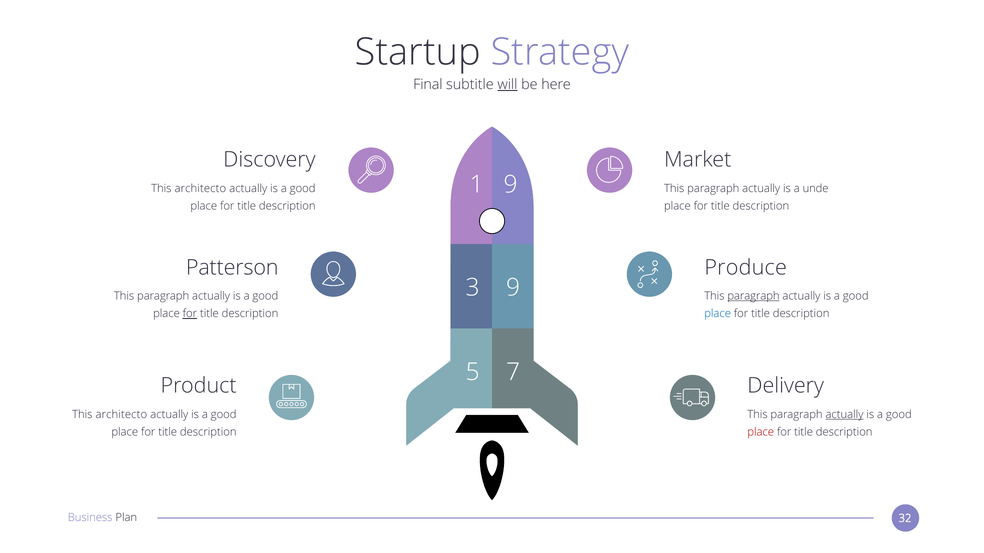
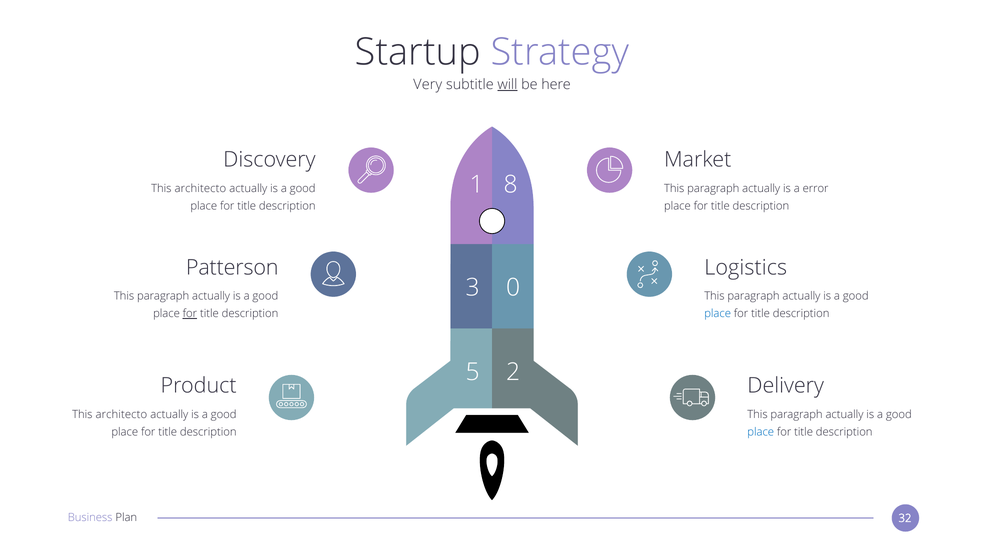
Final: Final -> Very (428, 84)
1 9: 9 -> 8 (511, 185)
unde: unde -> error (816, 189)
Produce: Produce -> Logistics (746, 268)
3 9: 9 -> 0 (513, 288)
paragraph underline: present -> none (754, 296)
7: 7 -> 2 (513, 372)
actually underline: present -> none (844, 415)
place colour: red -> blue (761, 432)
